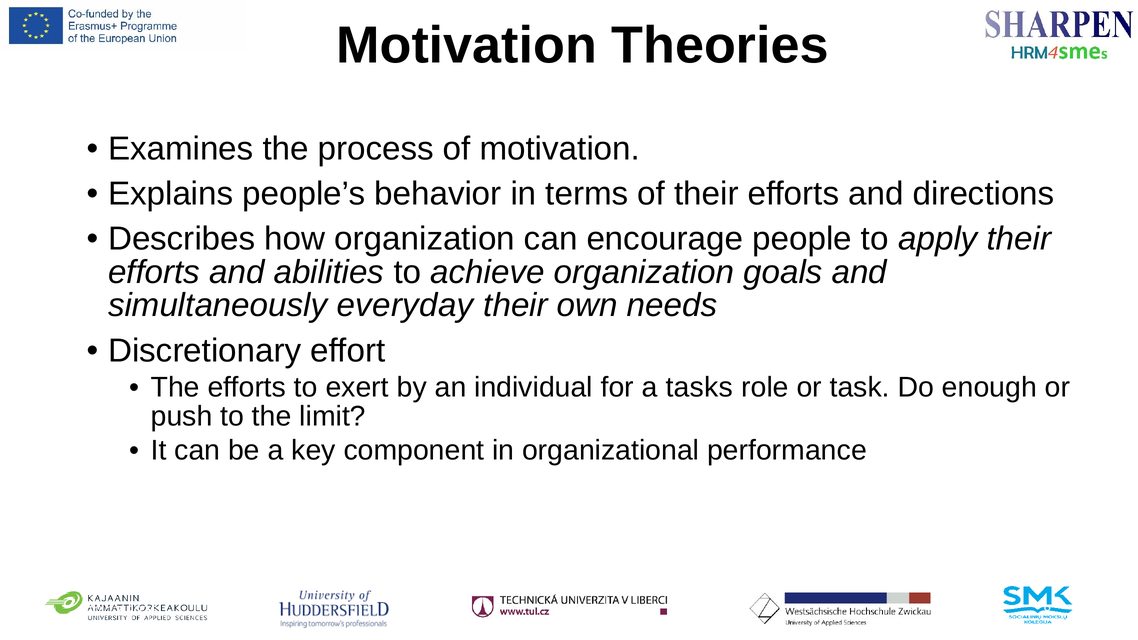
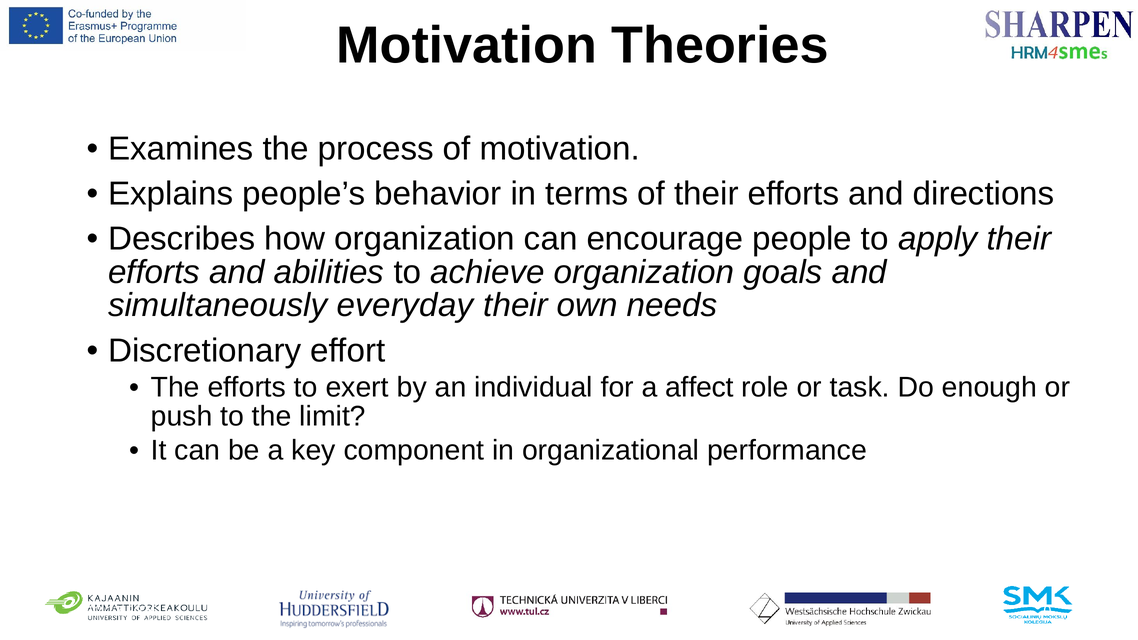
tasks: tasks -> affect (700, 388)
8: 8 -> 0 (1047, 611)
